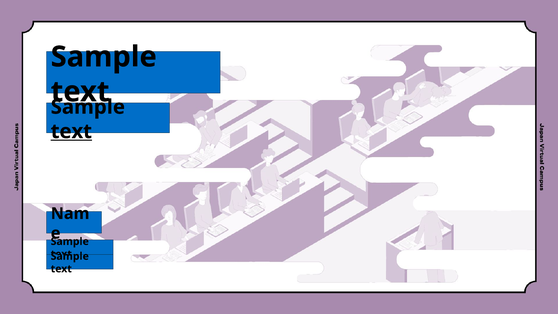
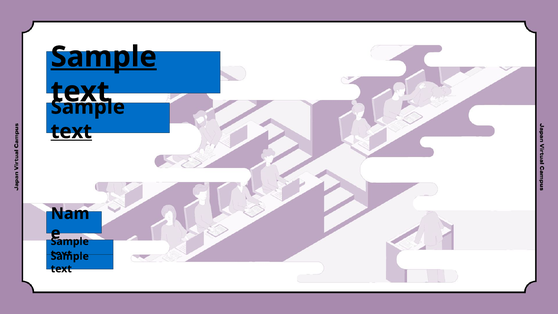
Sample underline: none -> present (104, 57)
